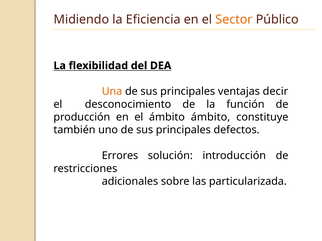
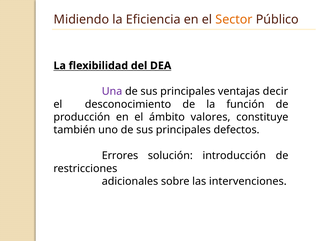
Una colour: orange -> purple (112, 92)
ámbito ámbito: ámbito -> valores (211, 117)
particularizada: particularizada -> intervenciones (248, 182)
